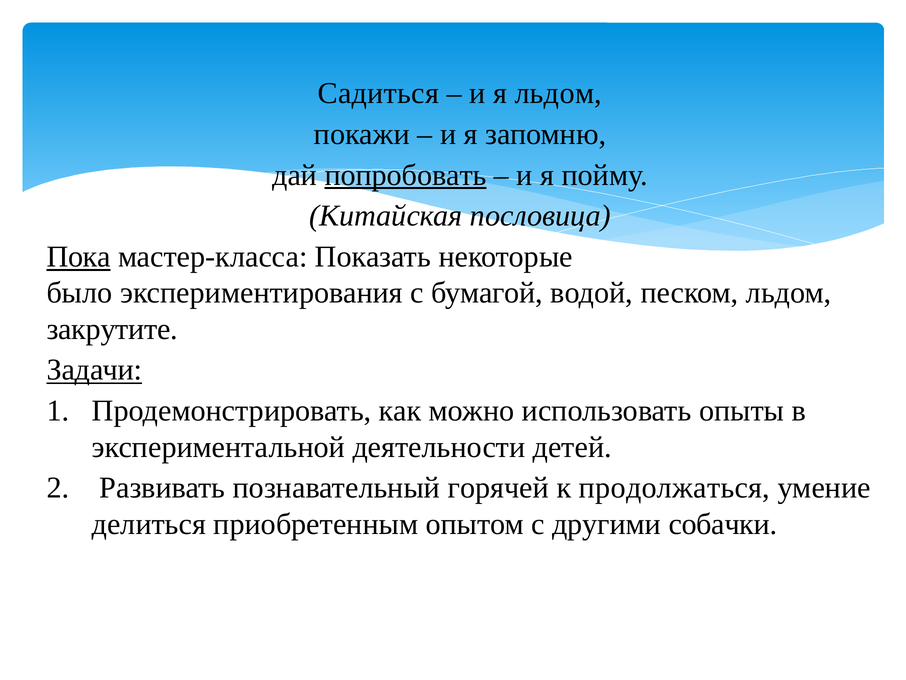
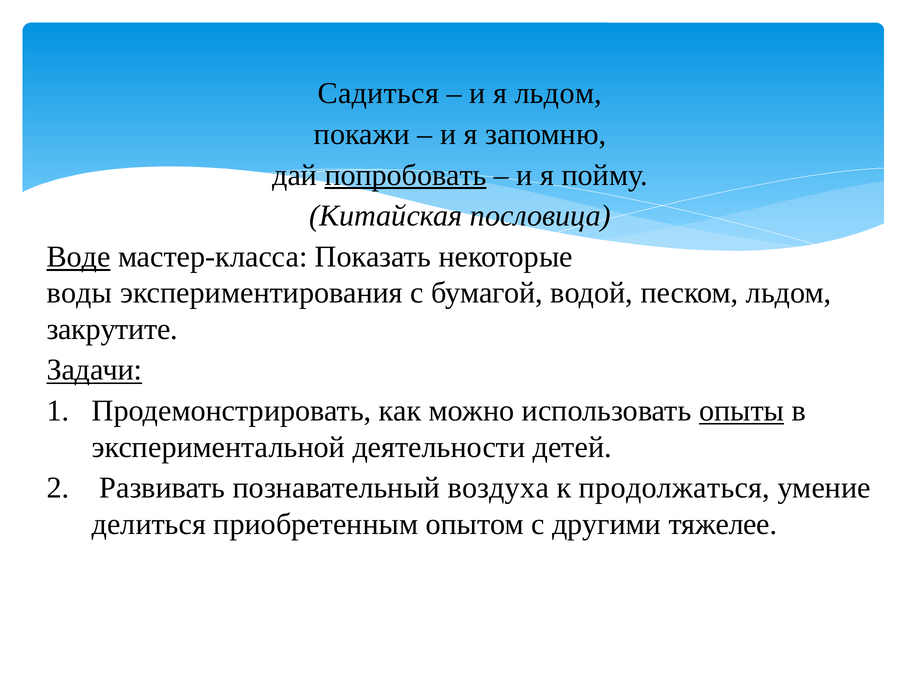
Пока: Пока -> Воде (79, 256)
было: было -> воды (79, 293)
опыты underline: none -> present (742, 410)
горячей: горячей -> воздуха (498, 488)
собачки: собачки -> тяжелее (723, 524)
